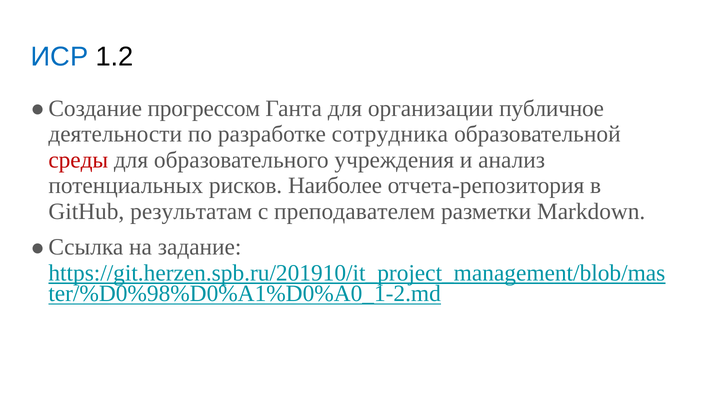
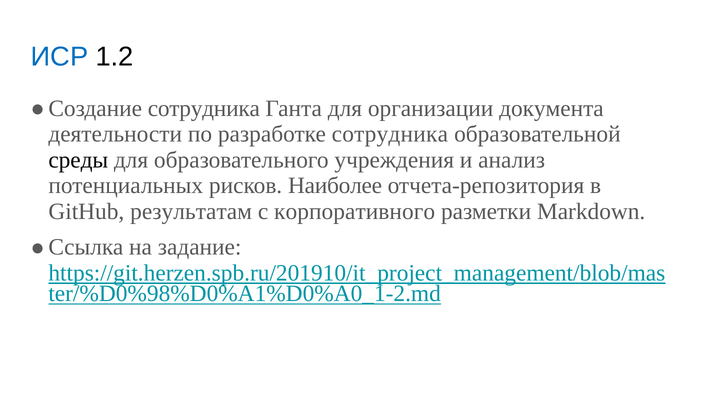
прогрессом: прогрессом -> сотрудника (204, 108)
публичное: публичное -> документа (551, 108)
среды colour: red -> black (78, 160)
преподавателем: преподавателем -> корпоративного (355, 212)
